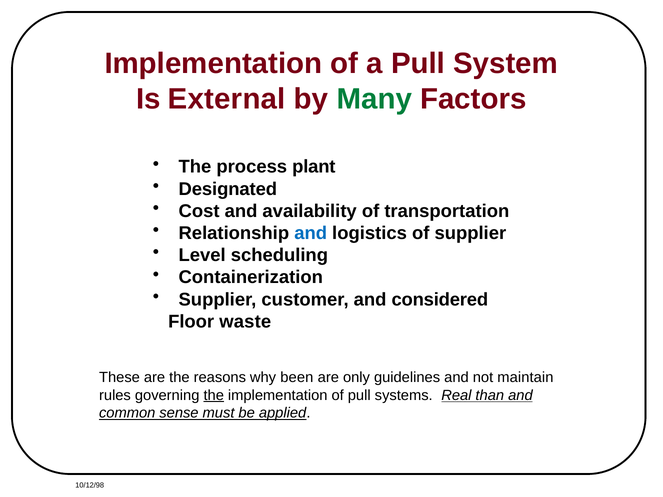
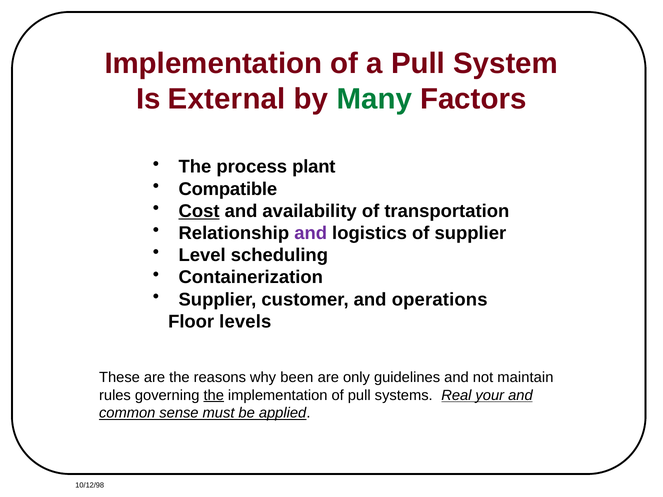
Designated: Designated -> Compatible (228, 189)
Cost underline: none -> present (199, 211)
and colour: blue -> purple (311, 233)
considered: considered -> operations (440, 300)
waste: waste -> levels (245, 322)
than: than -> your (490, 395)
